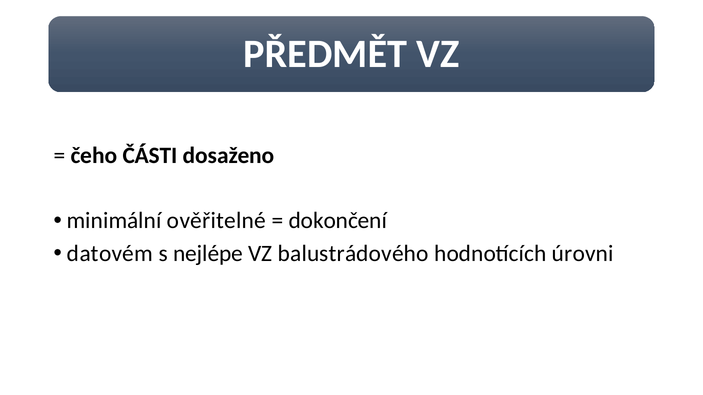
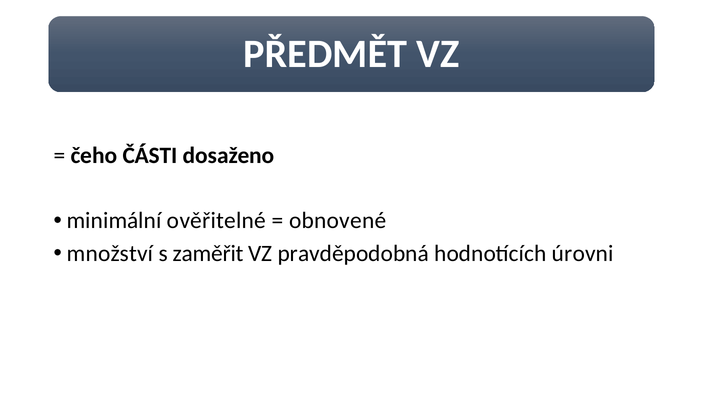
dokončení: dokončení -> obnovené (338, 221)
datovém: datovém -> množství (110, 254)
nejlépe: nejlépe -> zaměřit (208, 254)
balustrádového: balustrádového -> pravděpodobná (353, 254)
